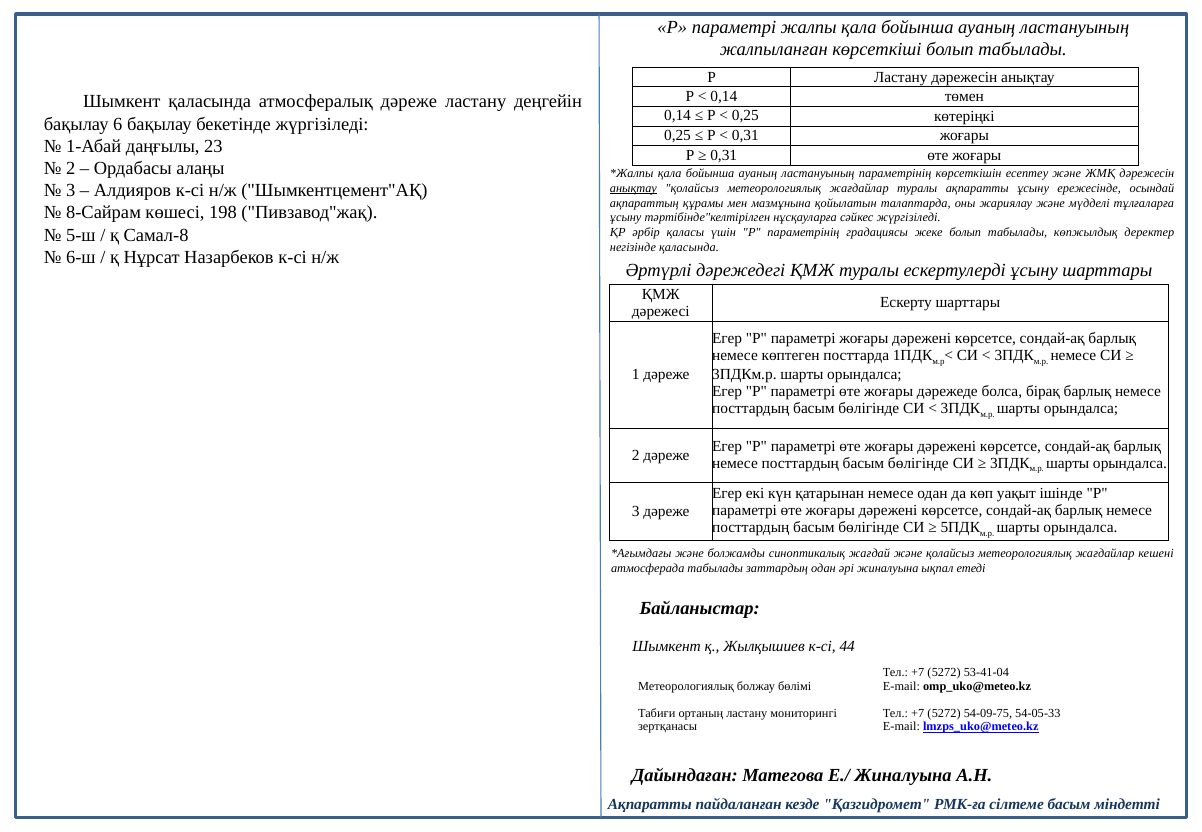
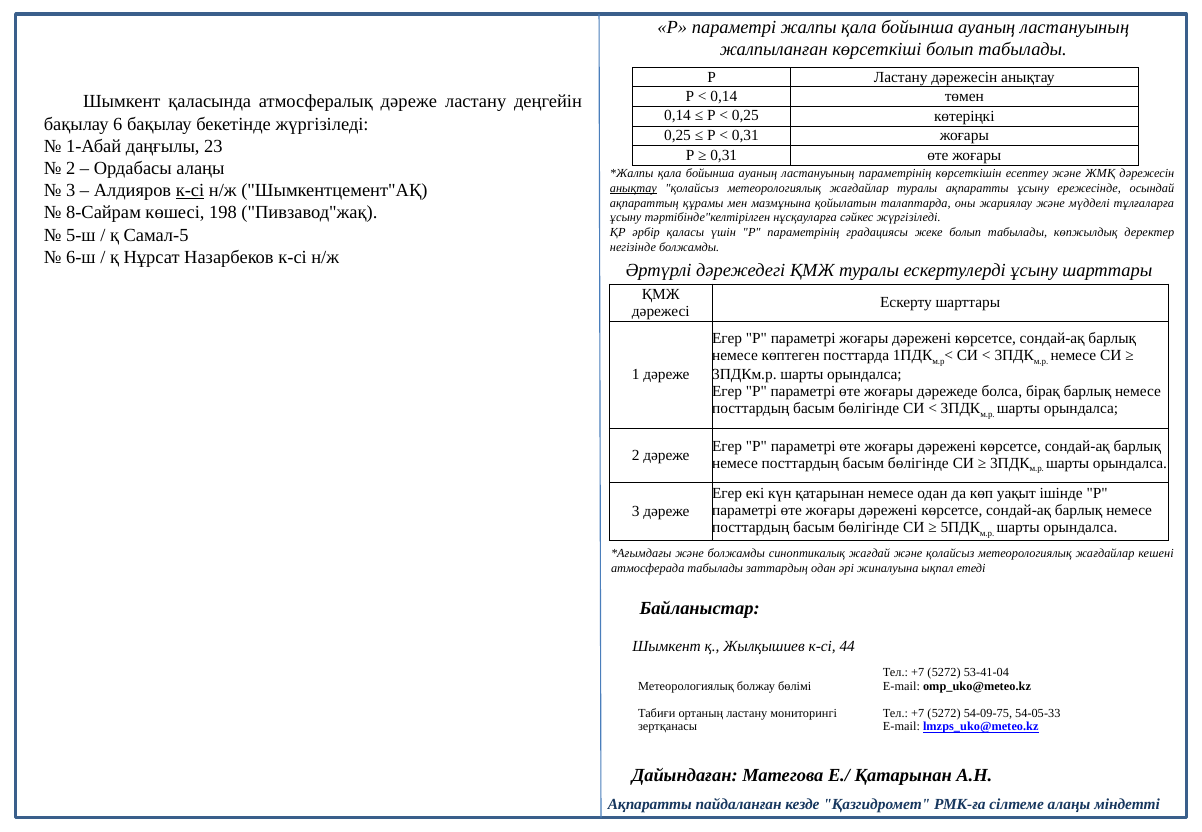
к-сі underline: none -> present (190, 191)
Самал-8: Самал-8 -> Самал-5 (156, 235)
негізінде қаласында: қаласында -> болжамды (689, 247)
Е./ Жиналуына: Жиналуына -> Қатарынан (903, 775)
сілтеме басым: басым -> алаңы (1069, 805)
